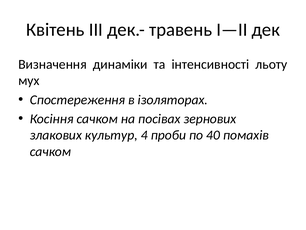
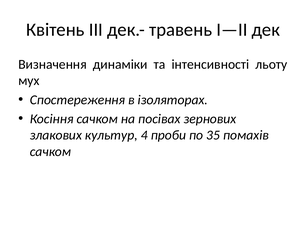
40: 40 -> 35 (213, 135)
